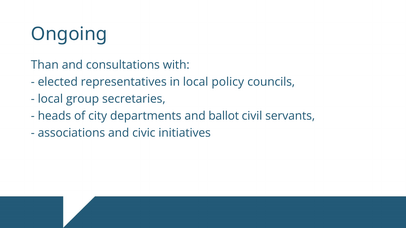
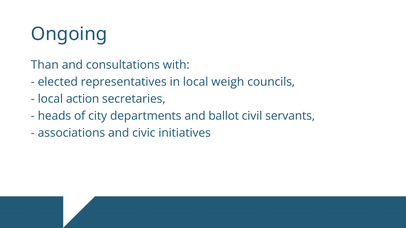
policy: policy -> weigh (228, 82)
group: group -> action (83, 99)
